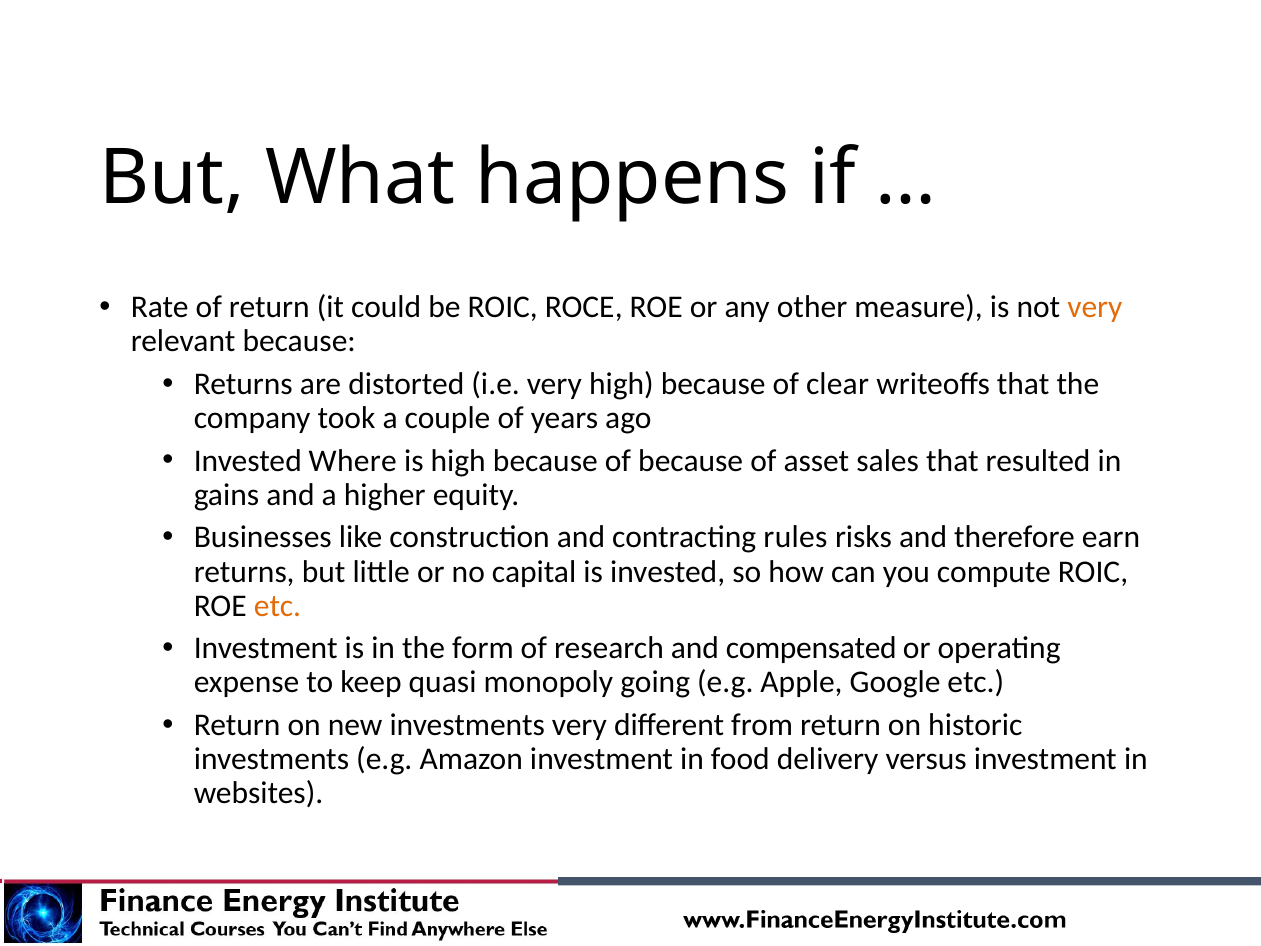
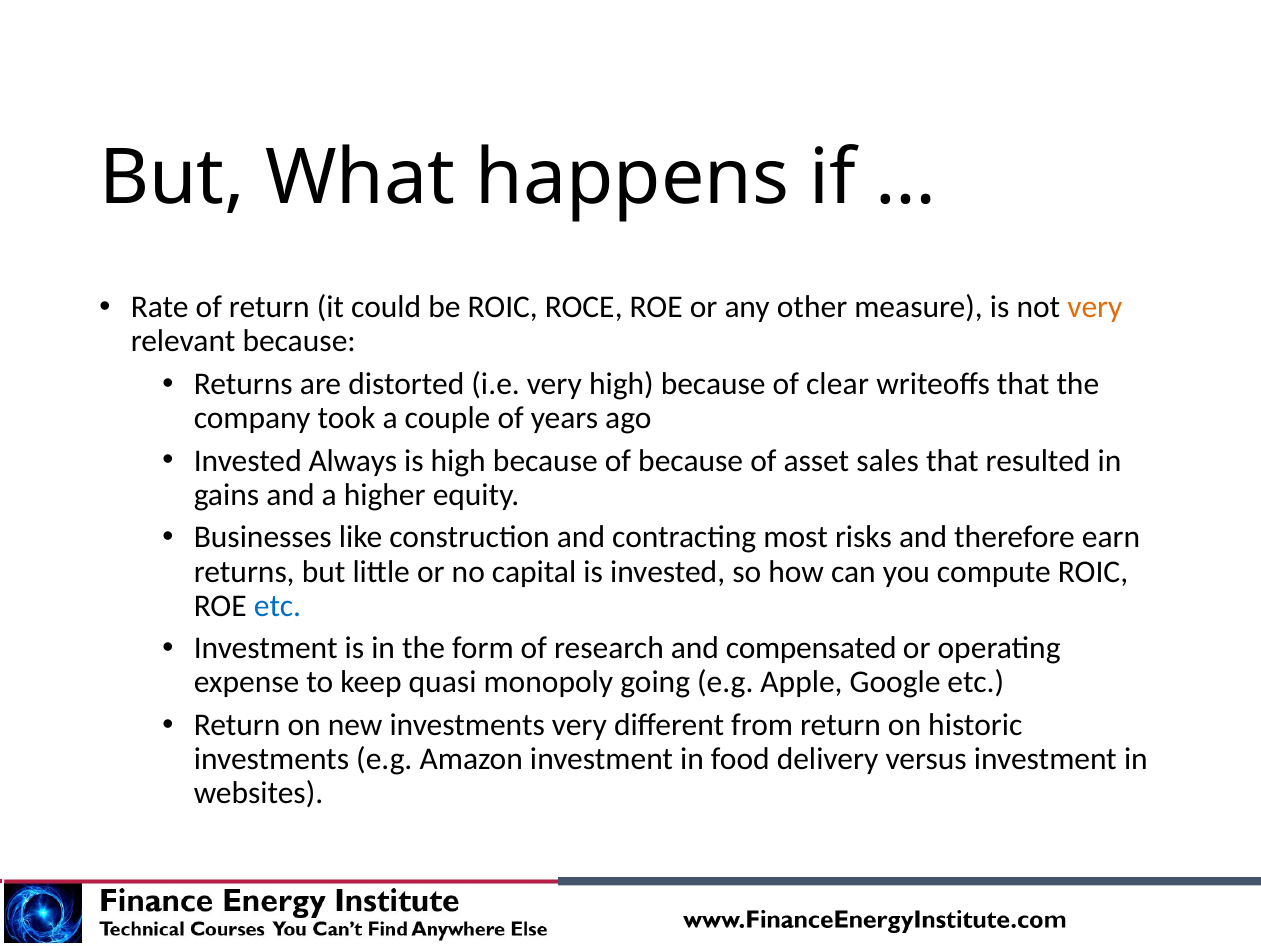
Where: Where -> Always (353, 461)
rules: rules -> most (796, 537)
etc colour: orange -> blue (278, 606)
